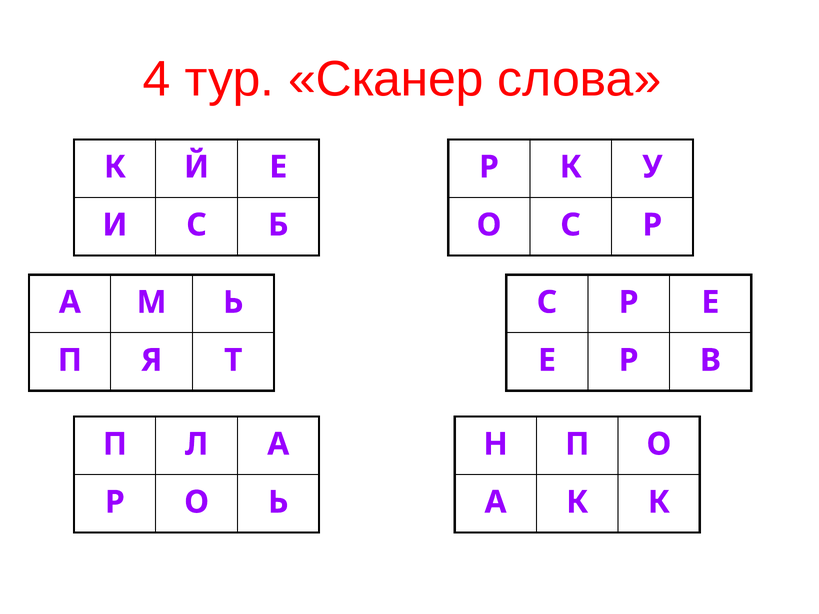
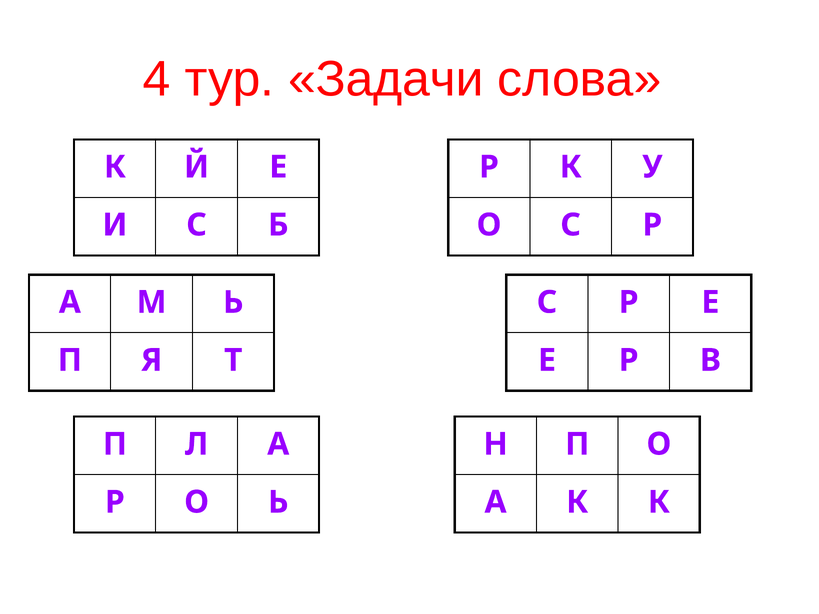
Сканер: Сканер -> Задачи (386, 79)
